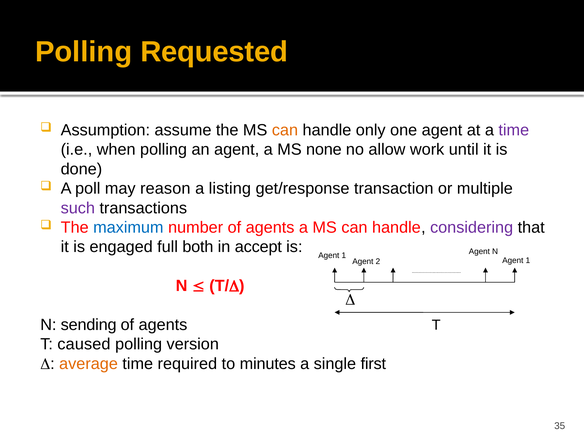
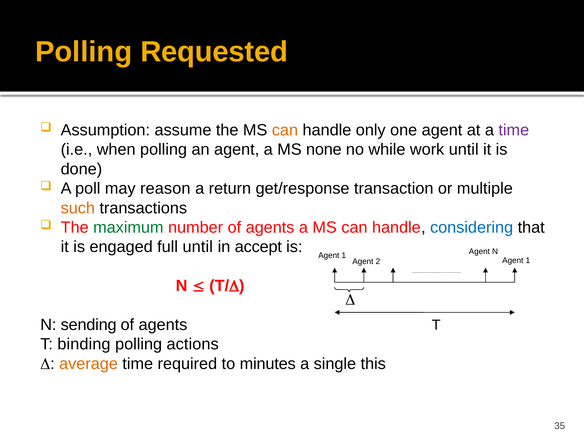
allow: allow -> while (387, 150)
listing: listing -> return (230, 189)
such colour: purple -> orange (78, 208)
maximum colour: blue -> green (128, 227)
considering colour: purple -> blue (472, 227)
full both: both -> until (198, 247)
caused: caused -> binding (84, 344)
version: version -> actions (193, 344)
first: first -> this (373, 364)
